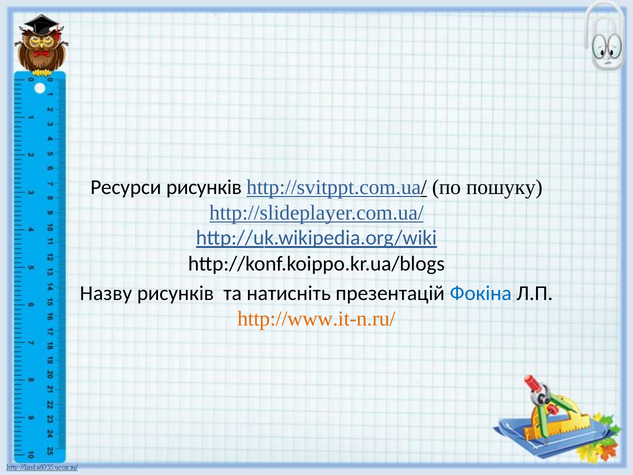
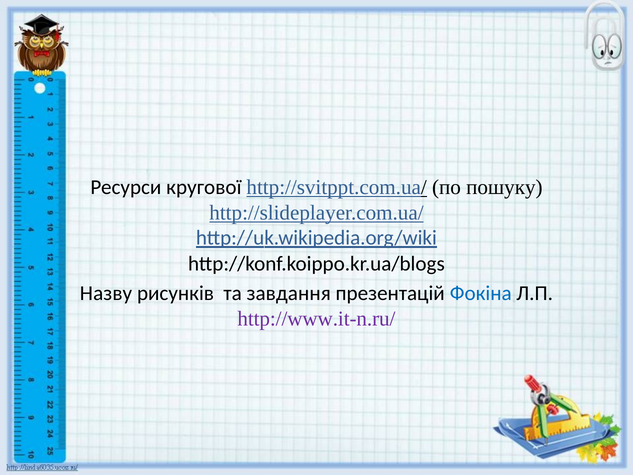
Ресурси рисунків: рисунків -> кругової (204, 187)
натисніть: натисніть -> завдання (289, 293)
http://www.it-n.ru/ colour: orange -> purple (316, 318)
